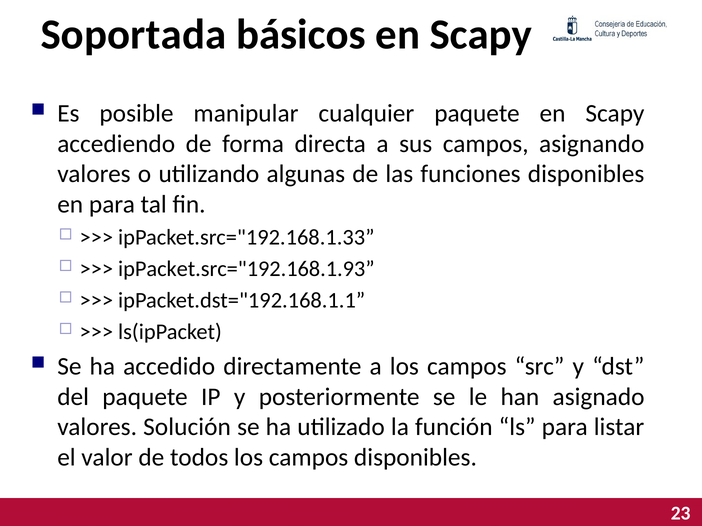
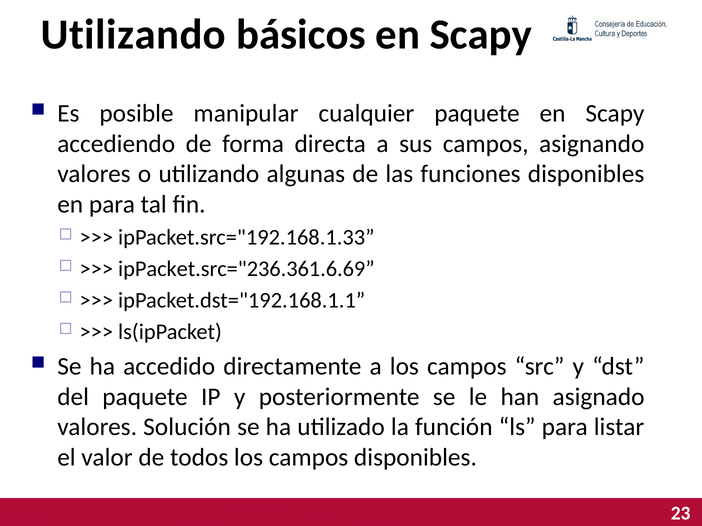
Soportada: Soportada -> Utilizando (133, 34)
ipPacket.src="192.168.1.93: ipPacket.src="192.168.1.93 -> ipPacket.src="236.361.6.69 (246, 269)
